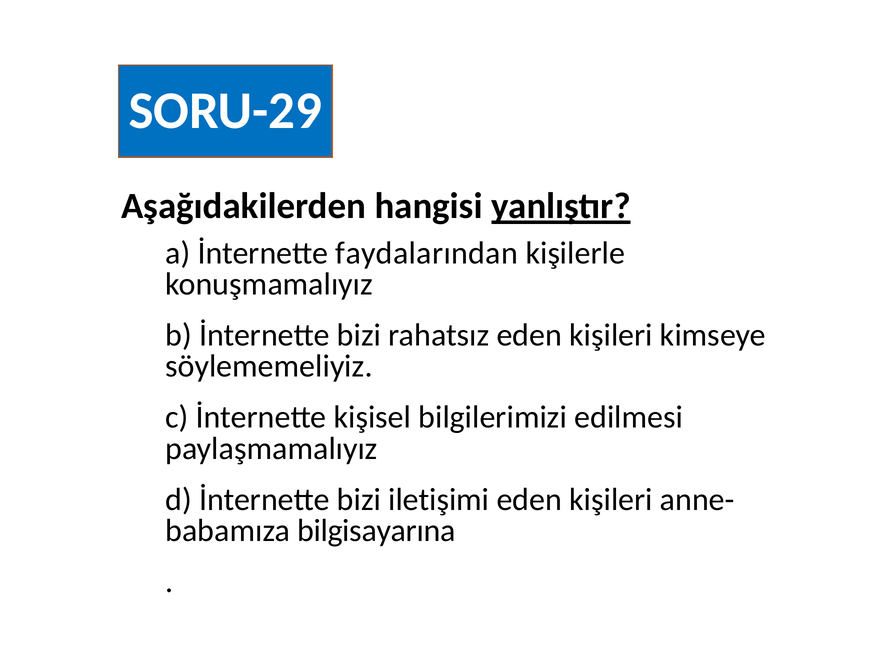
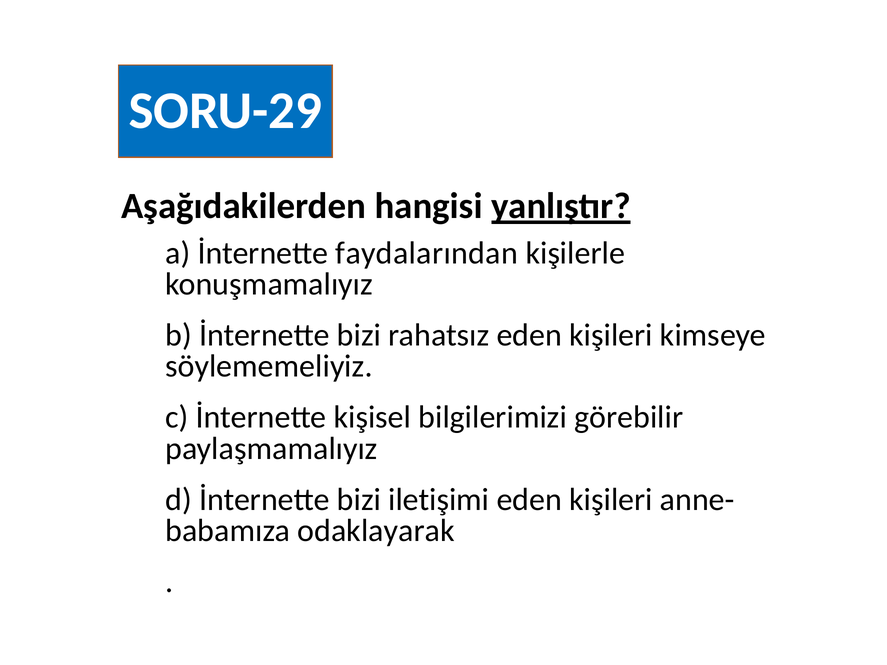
edilmesi: edilmesi -> görebilir (629, 418)
bilgisayarına: bilgisayarına -> odaklayarak (376, 531)
